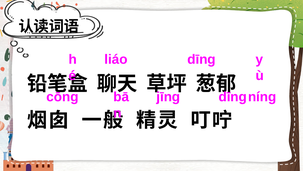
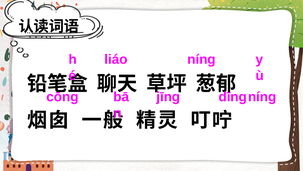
dīnɡ: dīnɡ -> nínɡ (201, 59)
